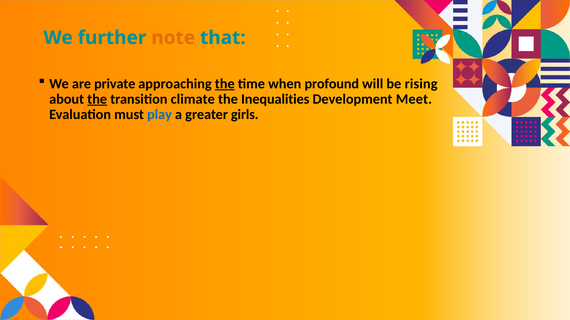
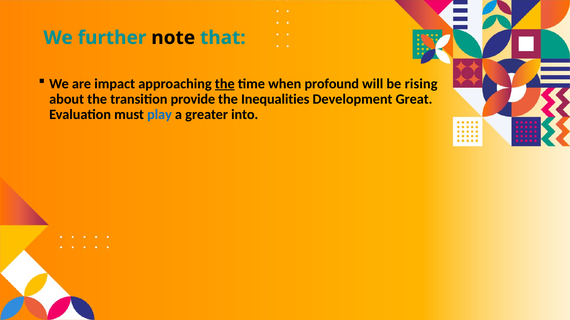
note colour: orange -> black (173, 38)
private: private -> impact (115, 84)
the underline: present -> none (97, 99)
climate: climate -> provide (193, 99)
Meet: Meet -> Great (414, 99)
girls: girls -> into (245, 115)
